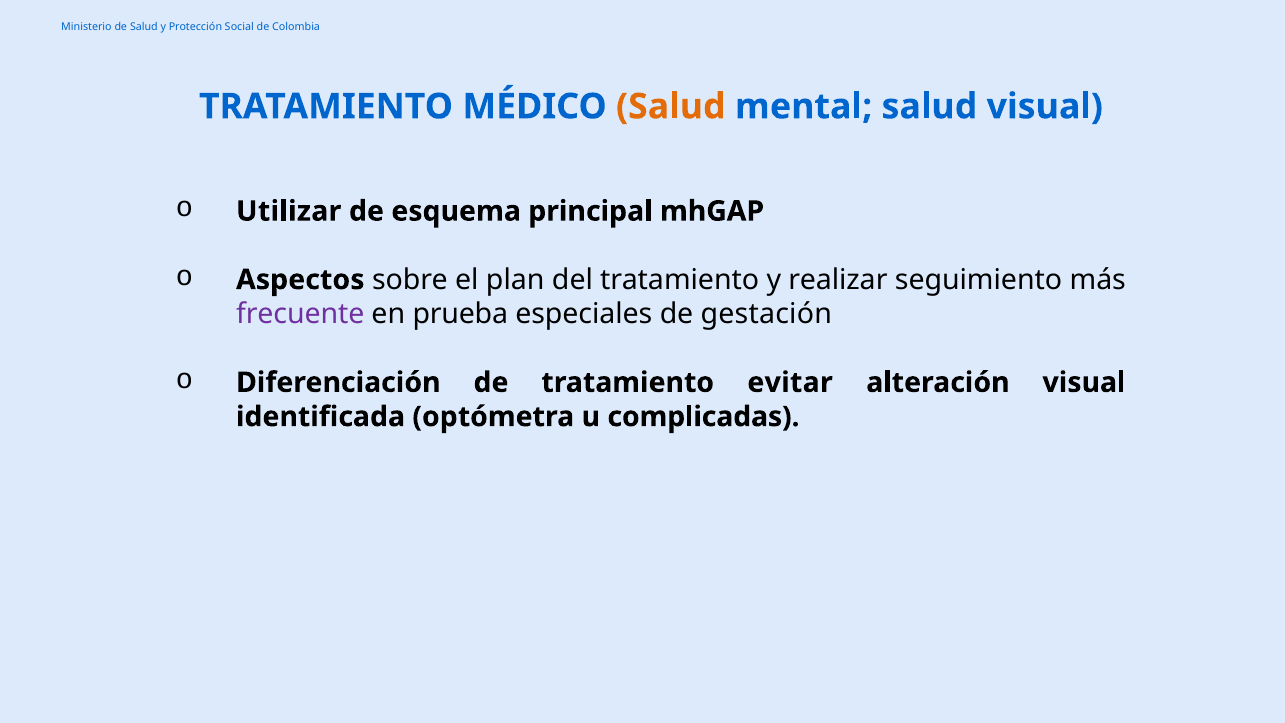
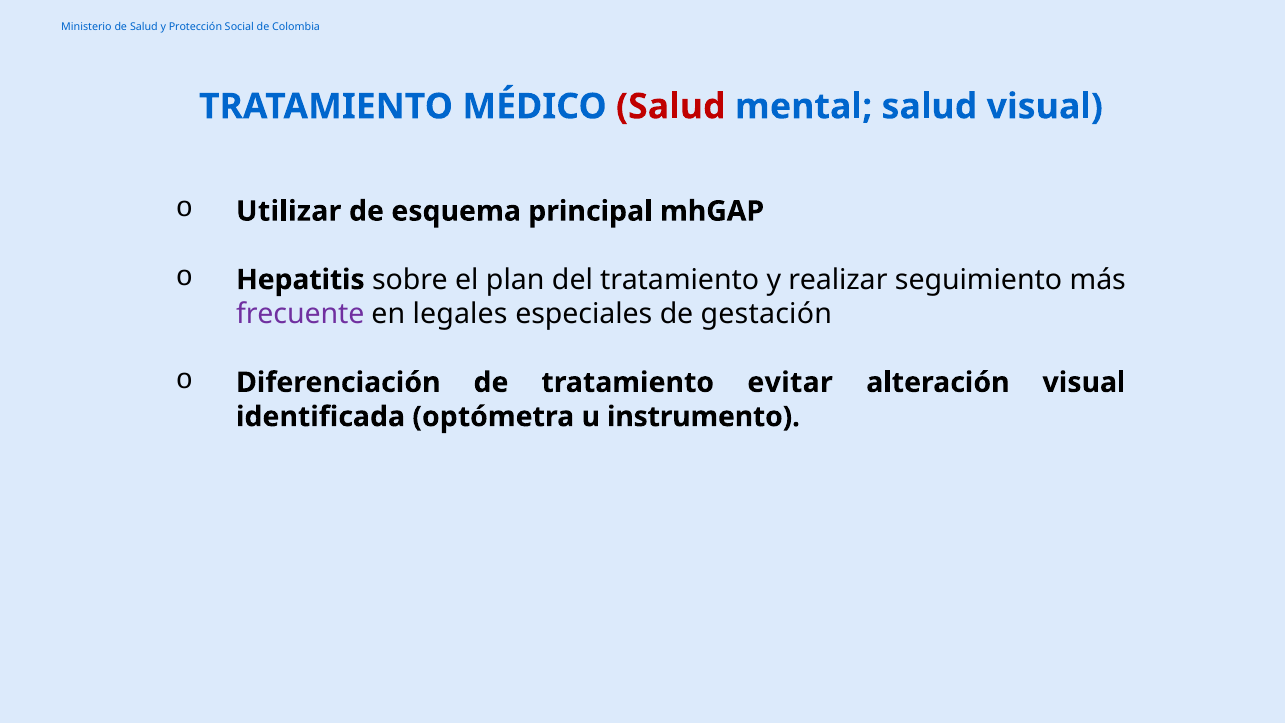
Salud colour: orange -> red (671, 107)
Aspectos: Aspectos -> Hepatitis (300, 280)
prueba: prueba -> legales (460, 314)
complicadas: complicadas -> instrumento (704, 417)
